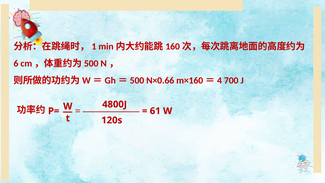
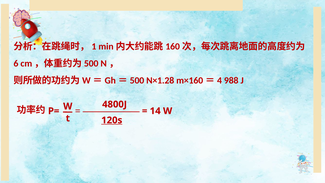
N×0.66: N×0.66 -> N×1.28 (160, 81)
700: 700 -> 988 (231, 81)
61: 61 -> 14 (155, 111)
120s underline: none -> present (112, 120)
